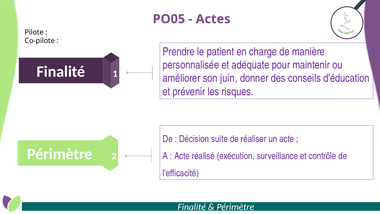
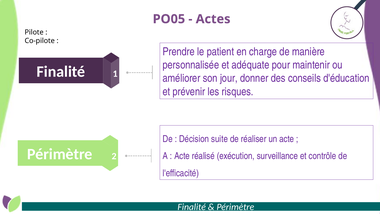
juin: juin -> jour (229, 78)
